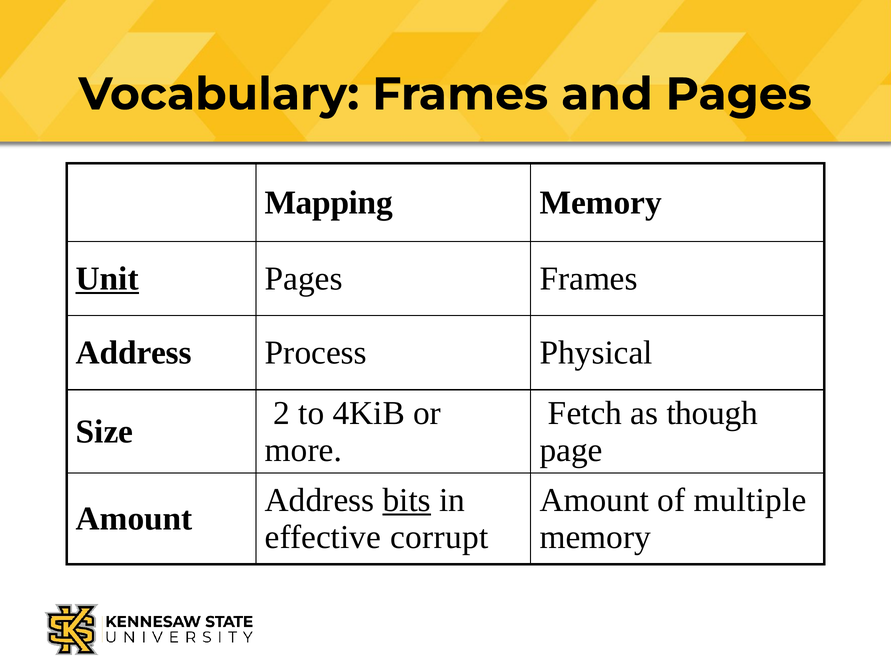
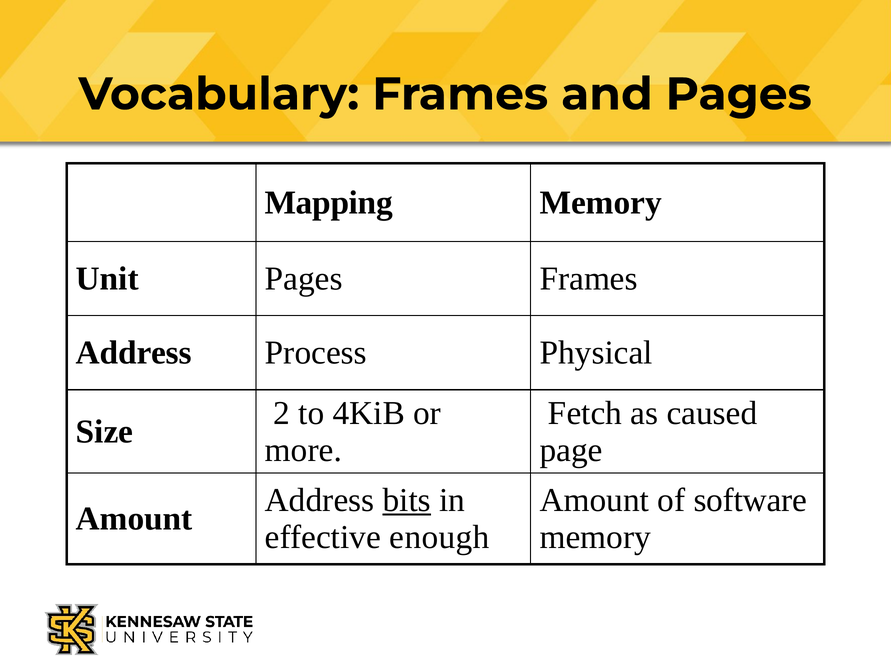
Unit underline: present -> none (107, 279)
though: though -> caused (712, 413)
multiple: multiple -> software (750, 501)
corrupt: corrupt -> enough (439, 538)
